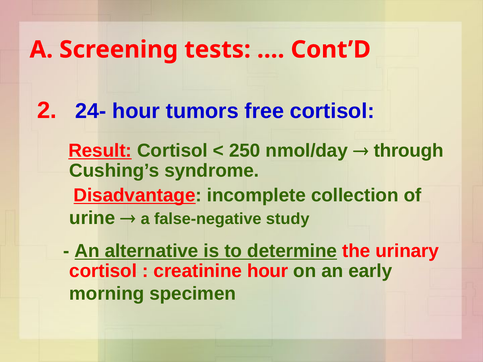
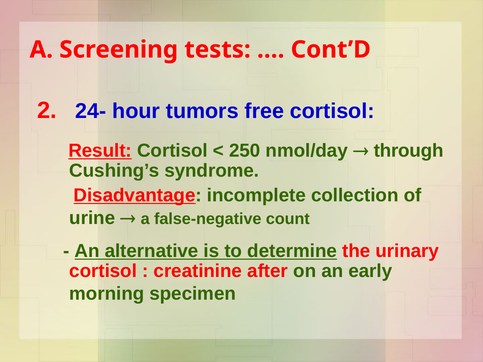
study: study -> count (288, 219)
creatinine hour: hour -> after (268, 271)
